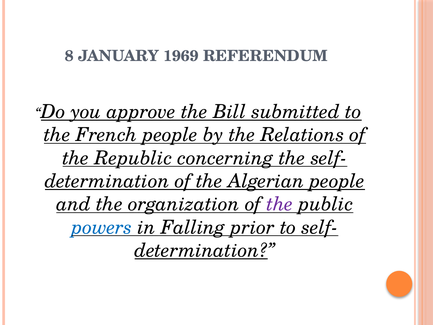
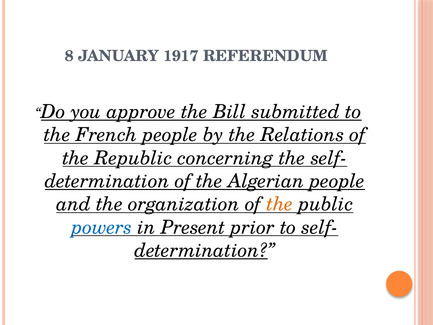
1969: 1969 -> 1917 (181, 56)
the colour: purple -> orange (280, 204)
Falling: Falling -> Present (193, 227)
